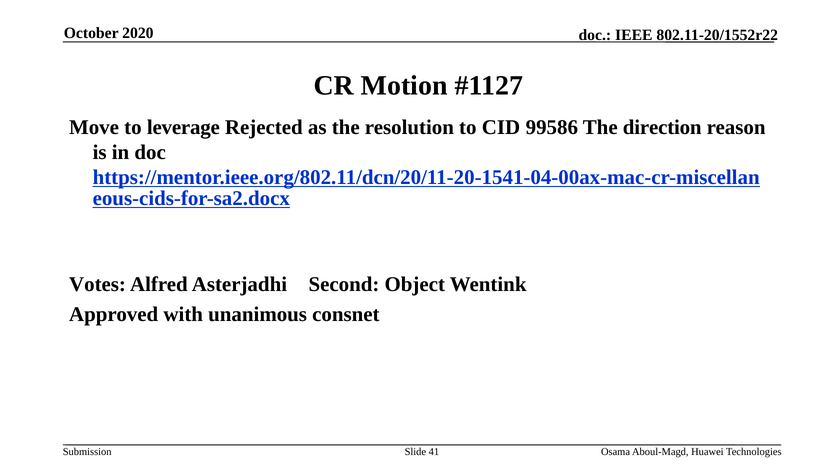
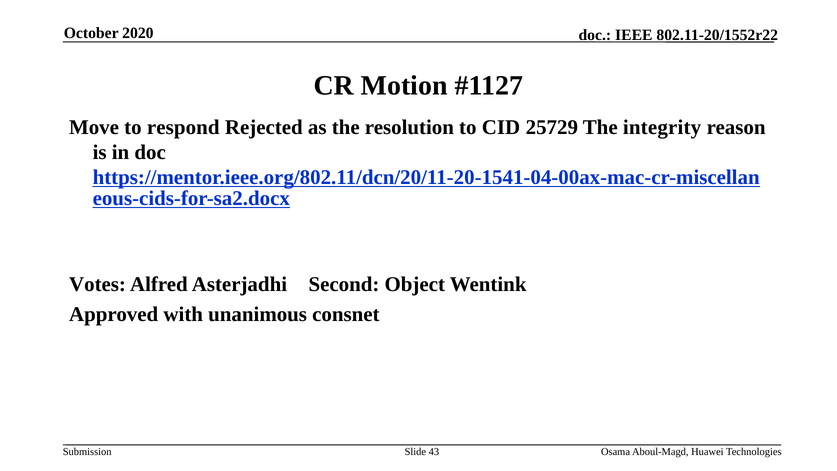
leverage: leverage -> respond (183, 127)
99586: 99586 -> 25729 (552, 127)
direction: direction -> integrity (662, 127)
41: 41 -> 43 (434, 452)
